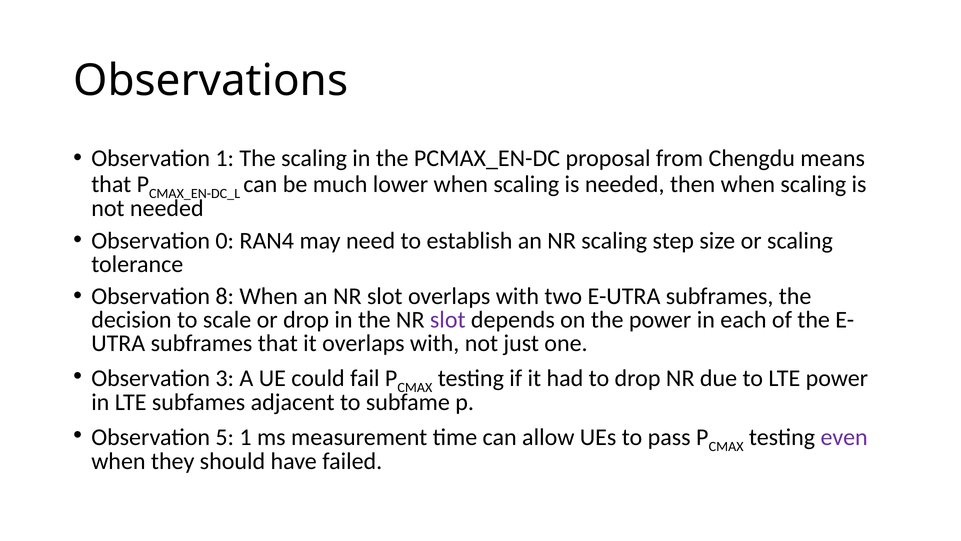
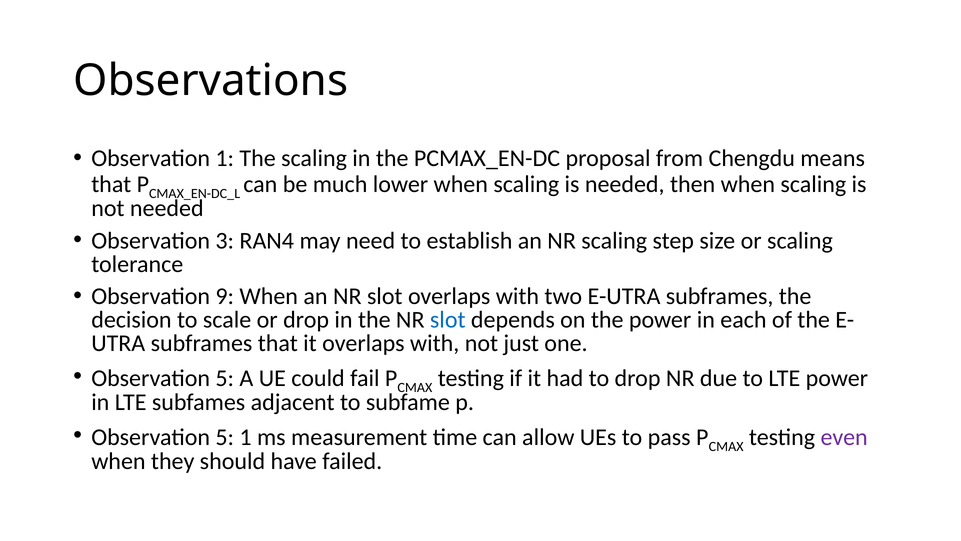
0: 0 -> 3 (225, 241)
8: 8 -> 9 (225, 296)
slot colour: purple -> blue (448, 320)
3: 3 -> 5 (225, 378)
